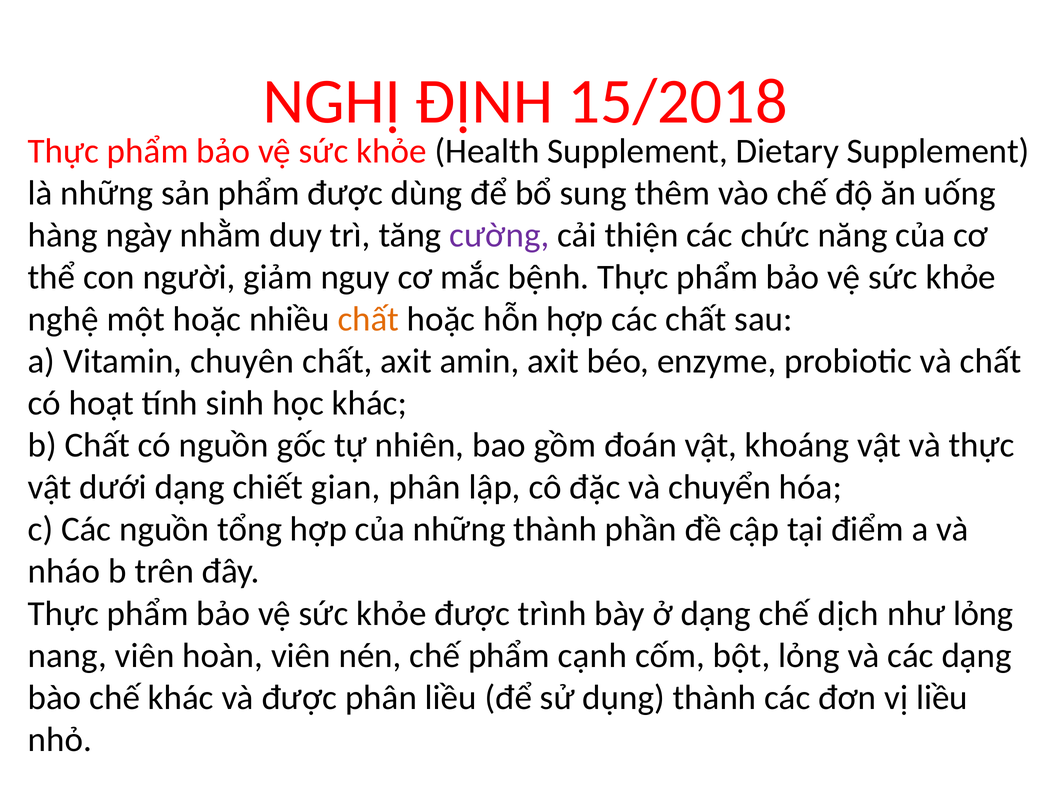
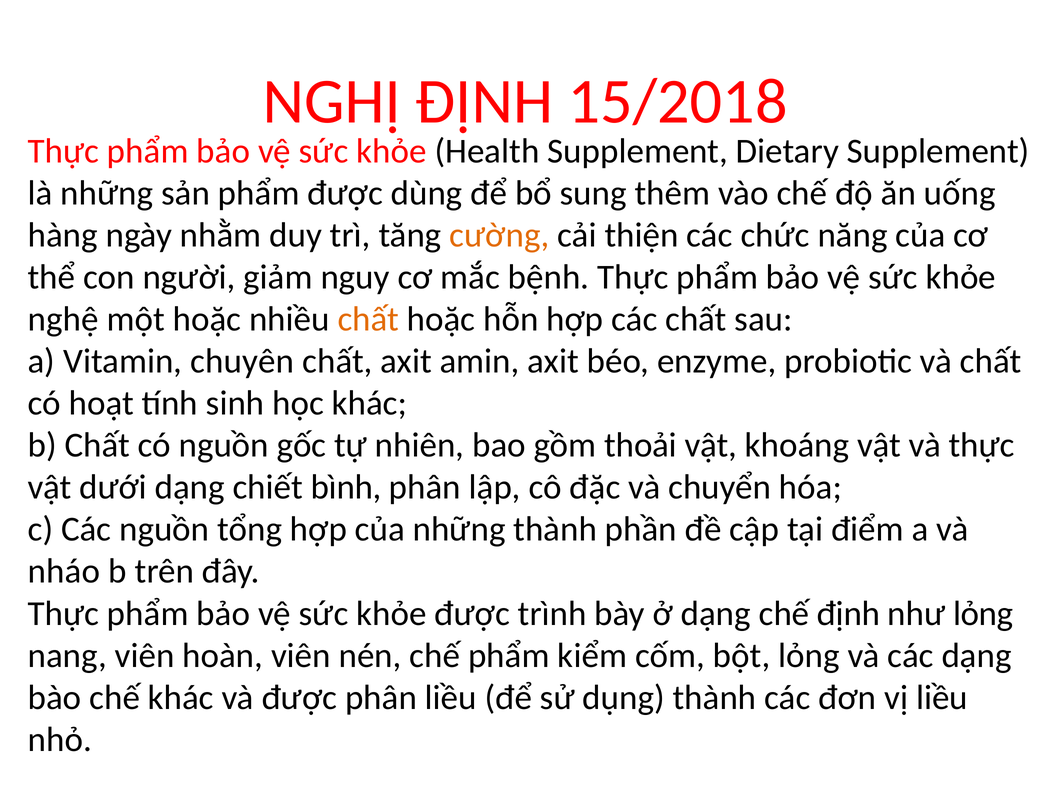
cường colour: purple -> orange (499, 235)
đoán: đoán -> thoải (641, 445)
gian: gian -> bình (346, 488)
chế dịch: dịch -> định (848, 614)
cạnh: cạnh -> kiểm (592, 656)
